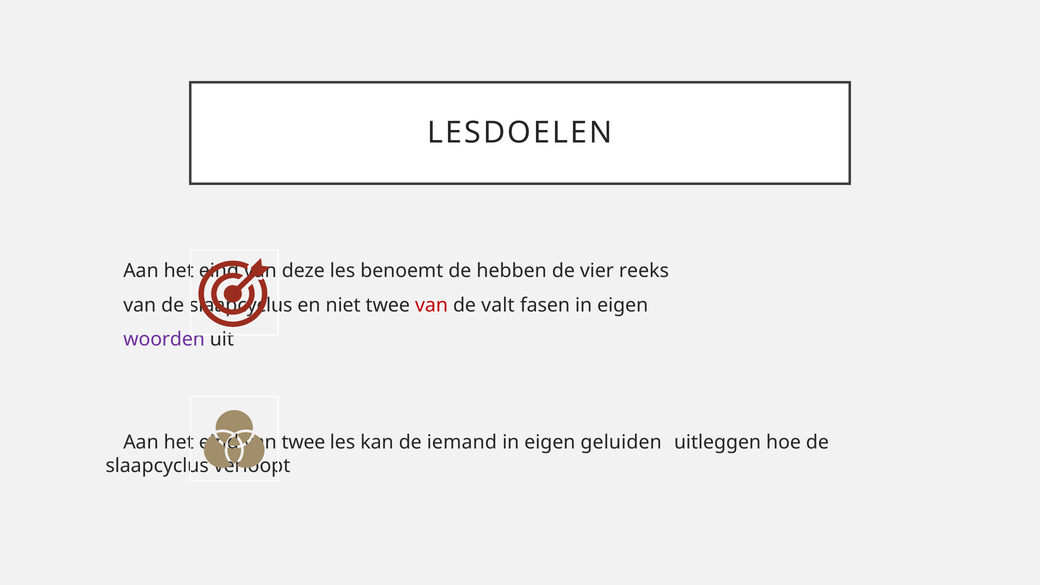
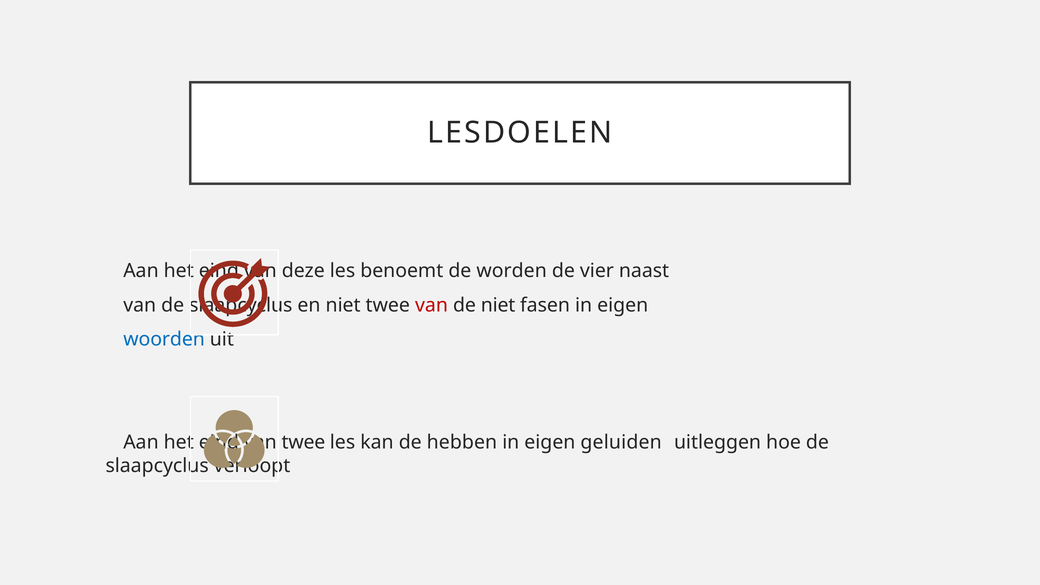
hebben: hebben -> worden (512, 271)
reeks: reeks -> naast (644, 271)
de valt: valt -> niet (498, 305)
woorden colour: purple -> blue (164, 340)
iemand: iemand -> hebben (462, 442)
